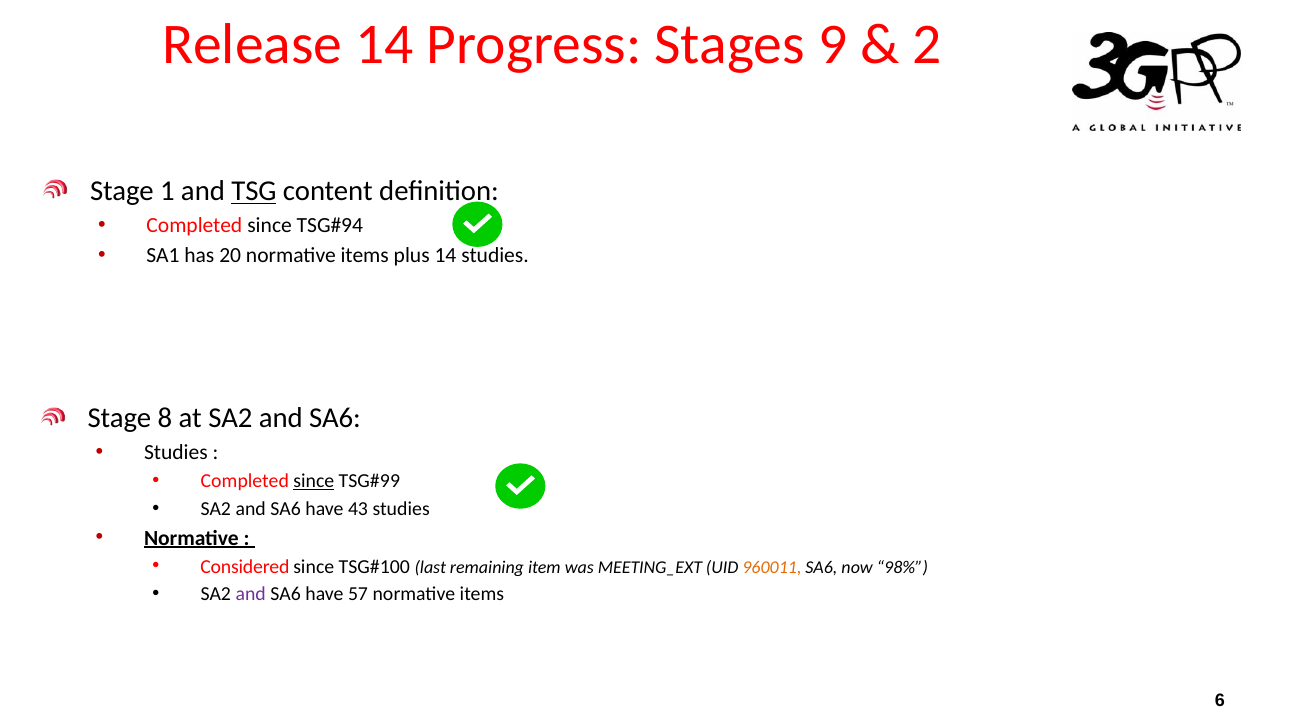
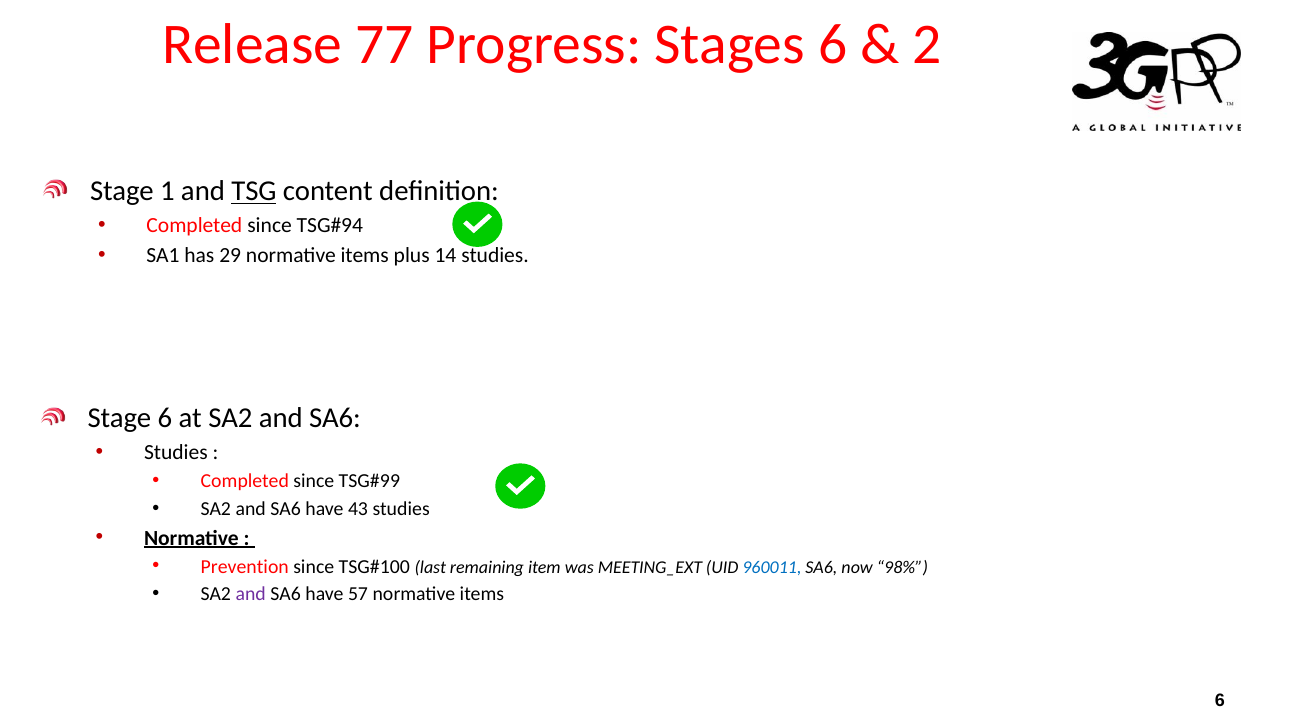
Release 14: 14 -> 77 (385, 45)
Stages 9: 9 -> 6 (833, 45)
20: 20 -> 29 (230, 256)
Stage 8: 8 -> 6 (165, 419)
since underline: present -> none (314, 481)
Considered: Considered -> Prevention (245, 567)
960011 colour: orange -> blue (772, 568)
